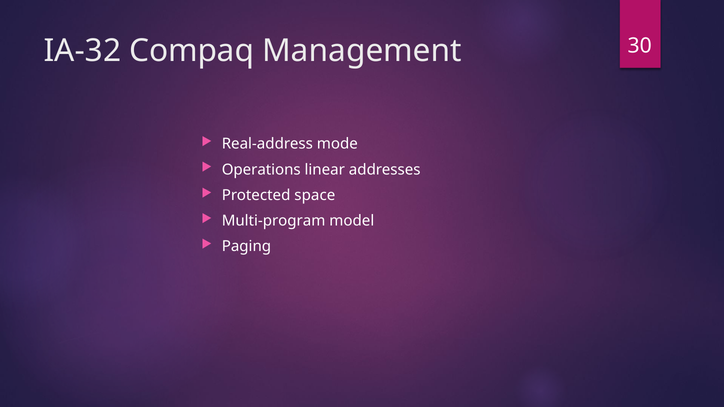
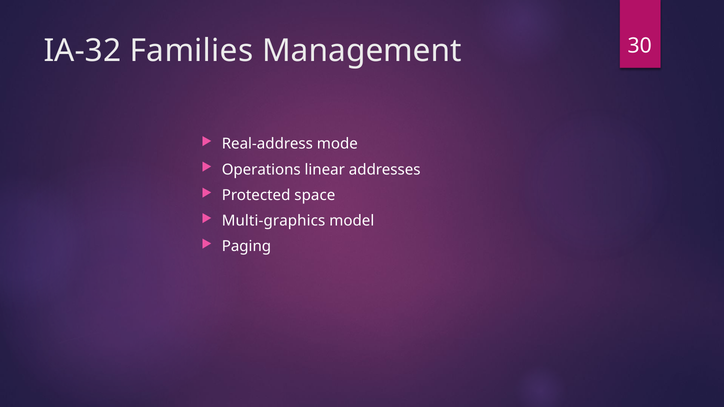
Compaq: Compaq -> Families (191, 51)
Multi-program: Multi-program -> Multi-graphics (274, 221)
